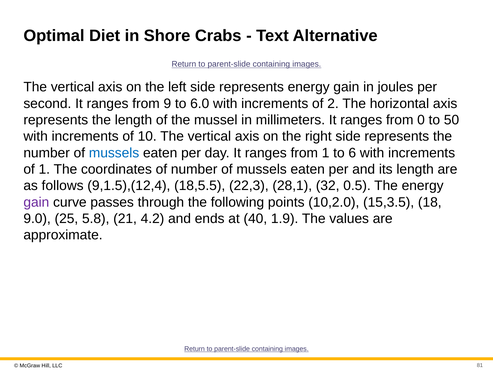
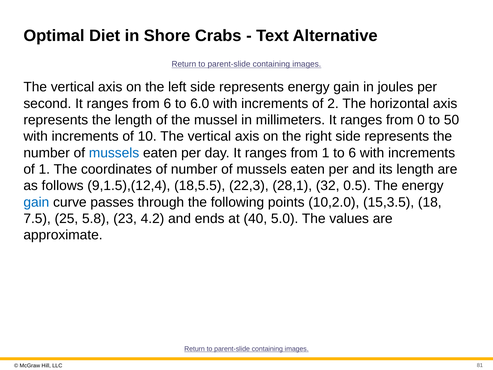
from 9: 9 -> 6 (167, 103)
gain colour: purple -> blue (36, 202)
9.0: 9.0 -> 7.5 (37, 218)
21: 21 -> 23 (125, 218)
1.9: 1.9 -> 5.0 (285, 218)
